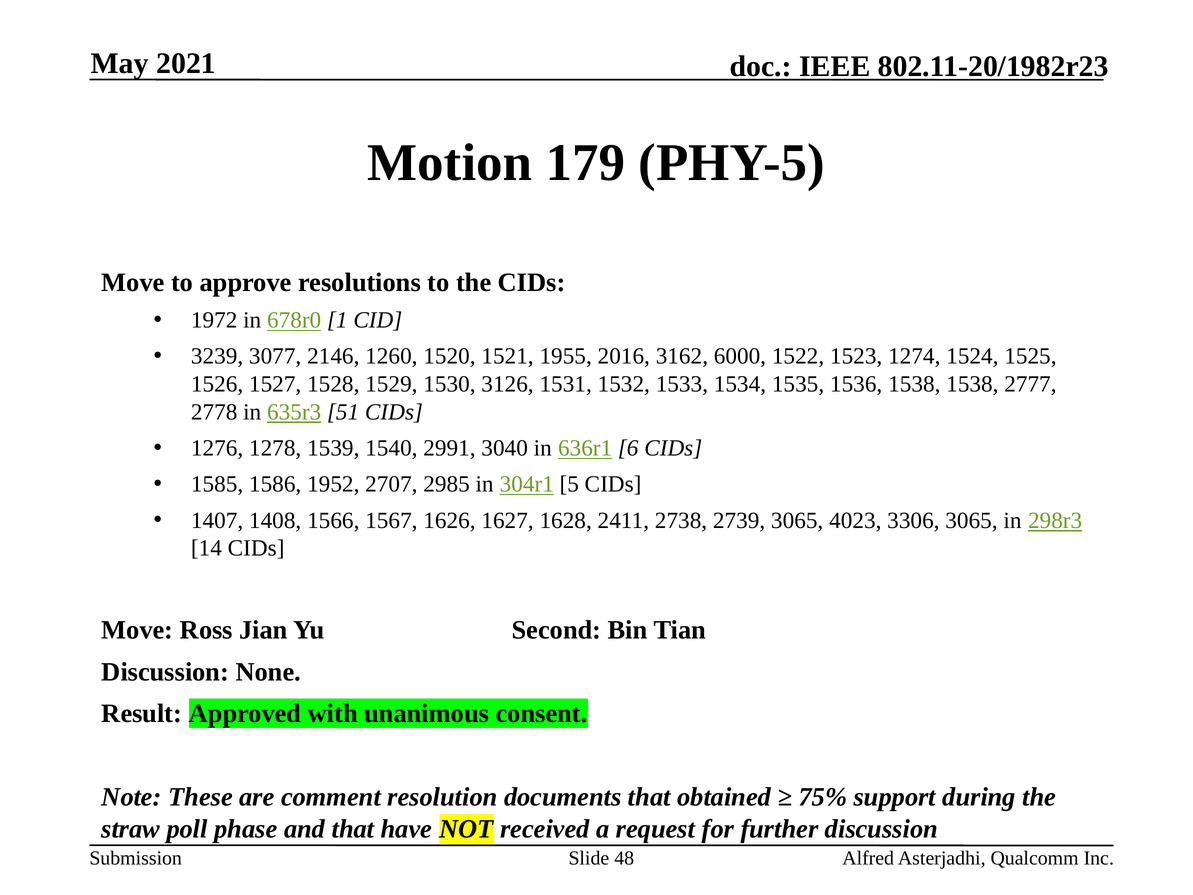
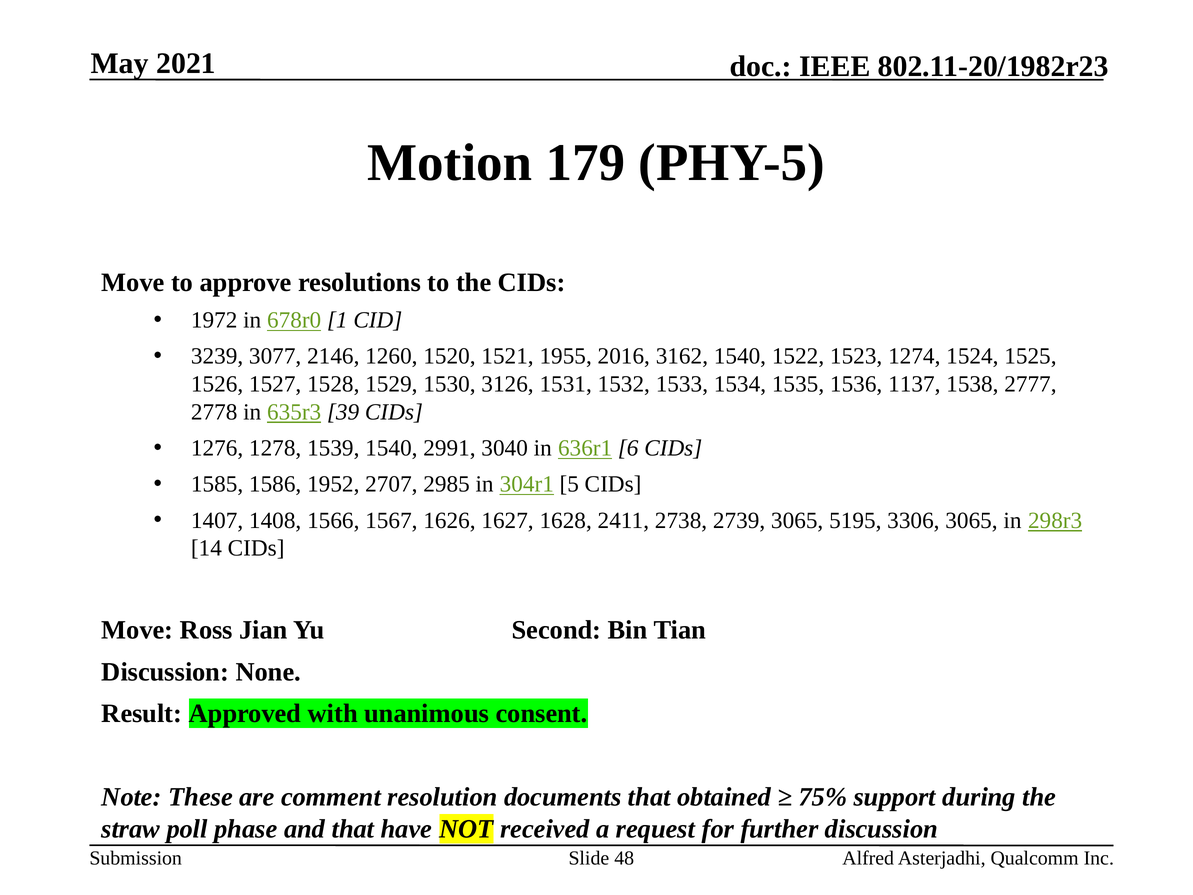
3162 6000: 6000 -> 1540 (740, 356)
1536 1538: 1538 -> 1137 (914, 384)
51: 51 -> 39 (343, 412)
4023: 4023 -> 5195 (855, 520)
